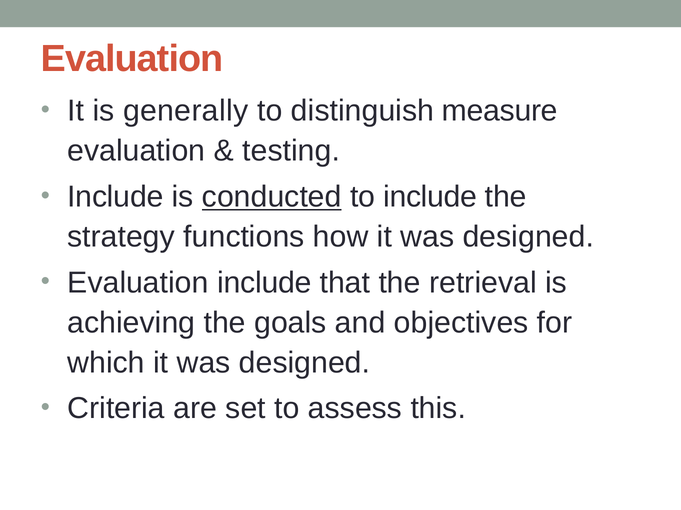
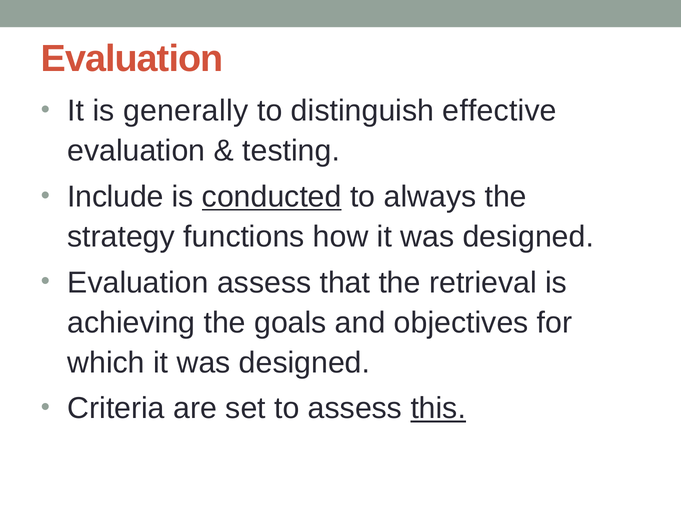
measure: measure -> effective (500, 111)
to include: include -> always (430, 197)
Evaluation include: include -> assess (264, 283)
this underline: none -> present (438, 409)
